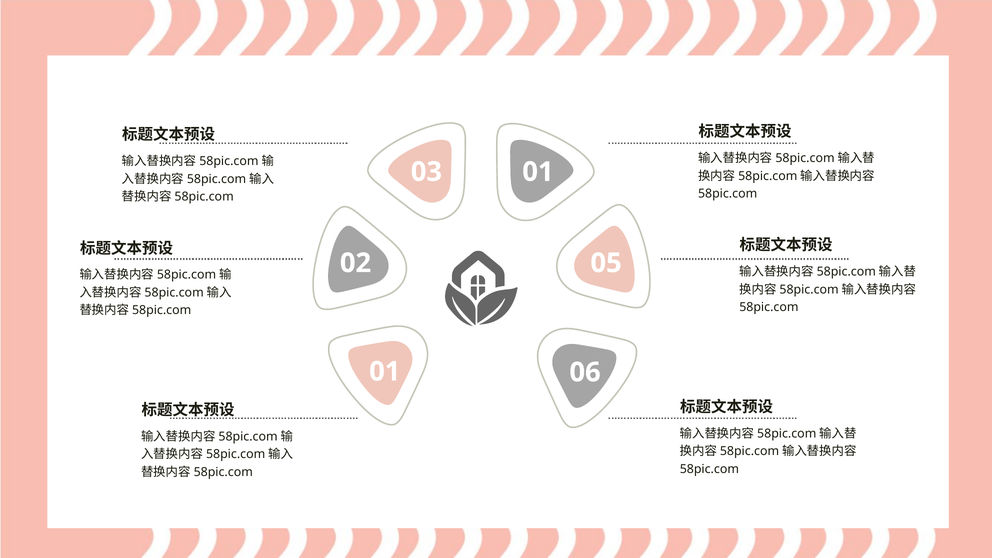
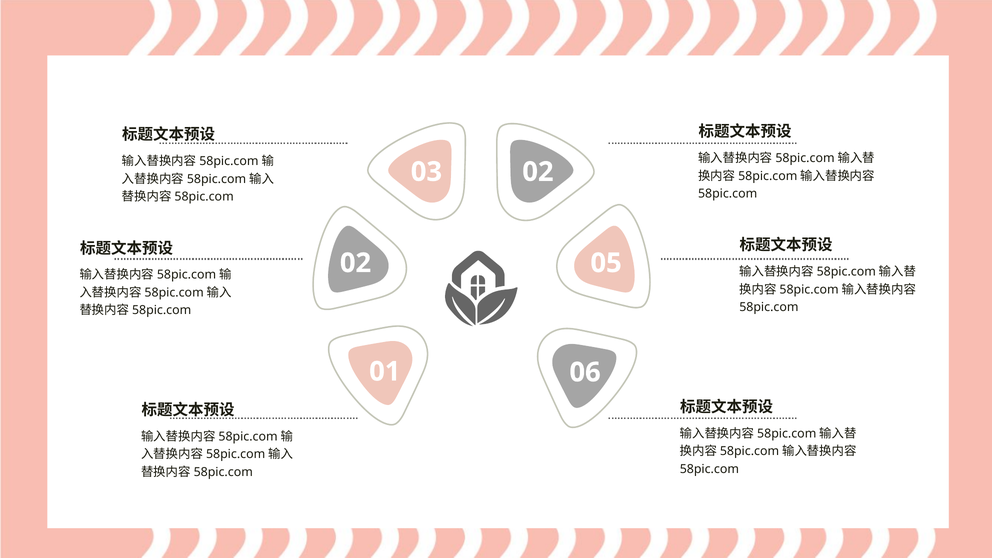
03 01: 01 -> 02 (538, 172)
